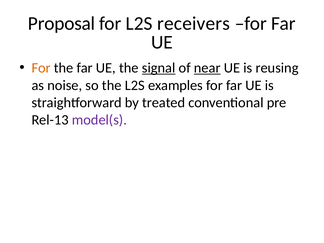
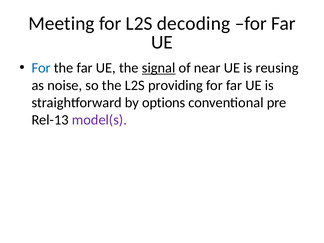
Proposal: Proposal -> Meeting (61, 24)
receivers: receivers -> decoding (194, 24)
For colour: orange -> blue (41, 68)
near underline: present -> none (207, 68)
examples: examples -> providing (175, 85)
treated: treated -> options (164, 103)
